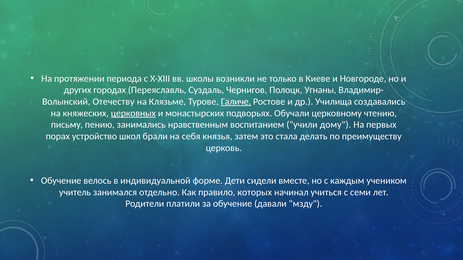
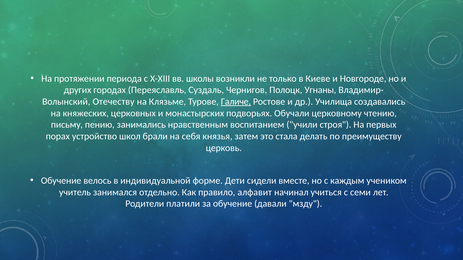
церковных underline: present -> none (133, 113)
дому: дому -> строя (336, 125)
которых: которых -> алфавит (255, 193)
